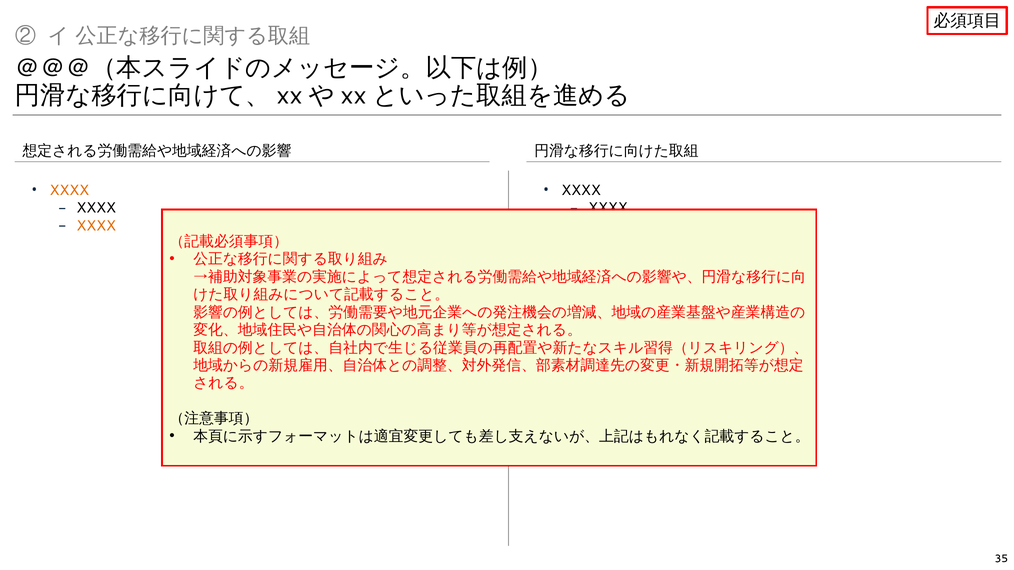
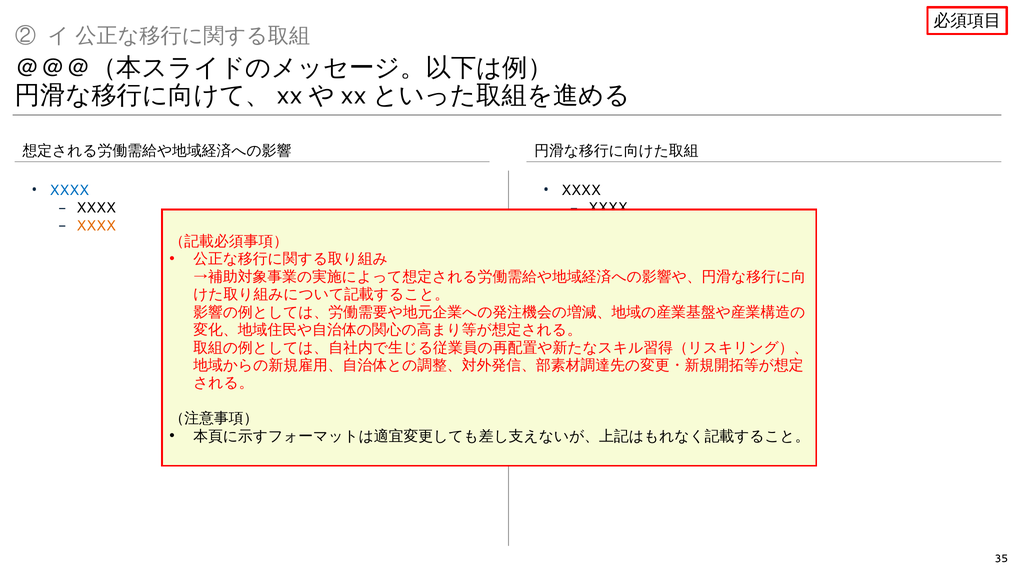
XXXX colour: orange -> blue (69, 190)
